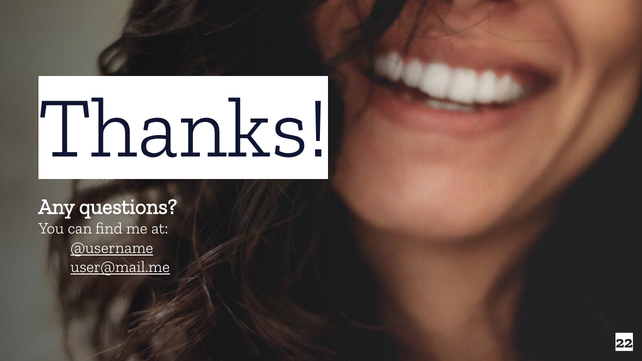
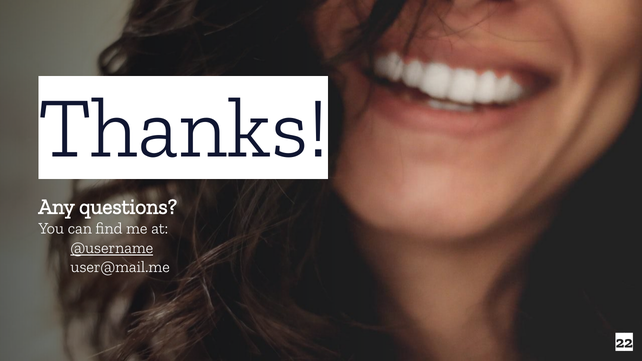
user@mail.me underline: present -> none (120, 267)
